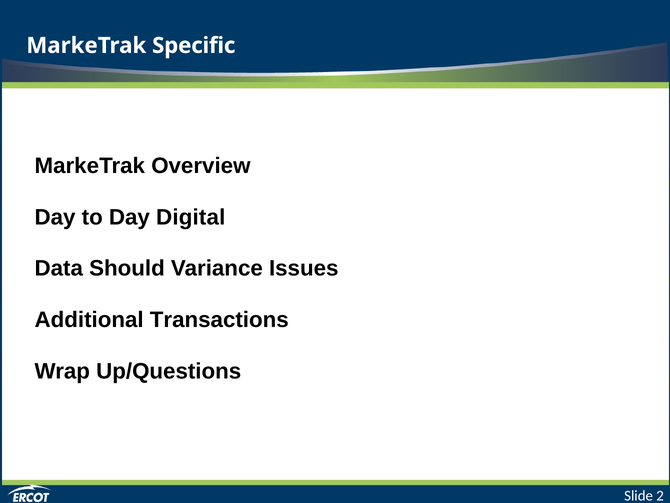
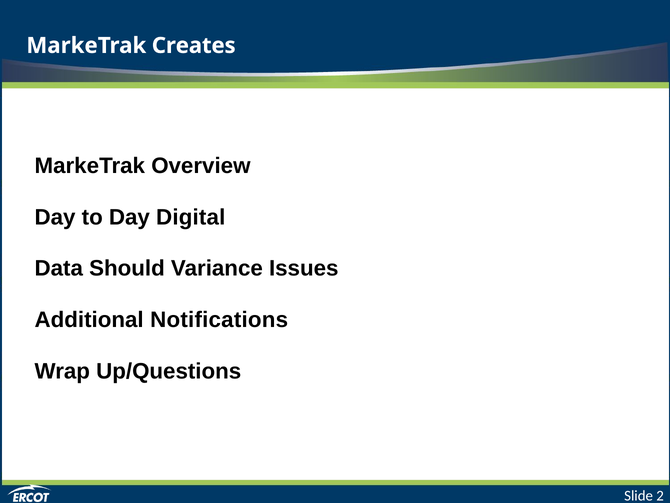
Specific: Specific -> Creates (194, 46)
Transactions: Transactions -> Notifications (219, 320)
